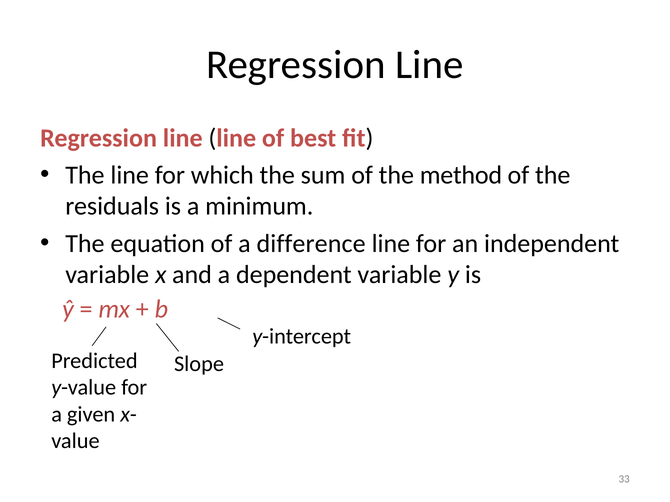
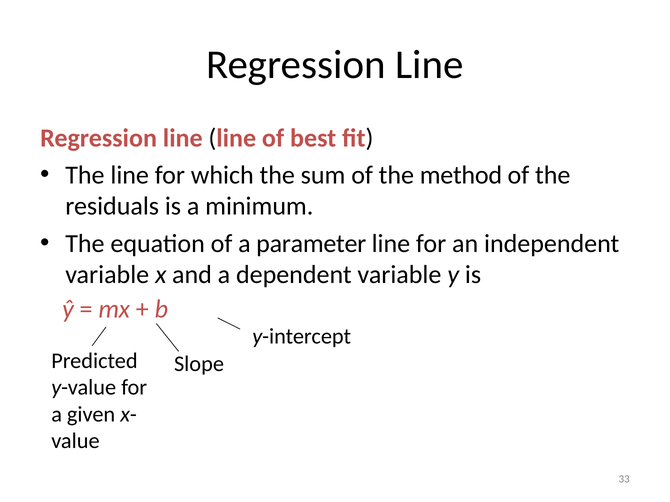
difference: difference -> parameter (311, 244)
